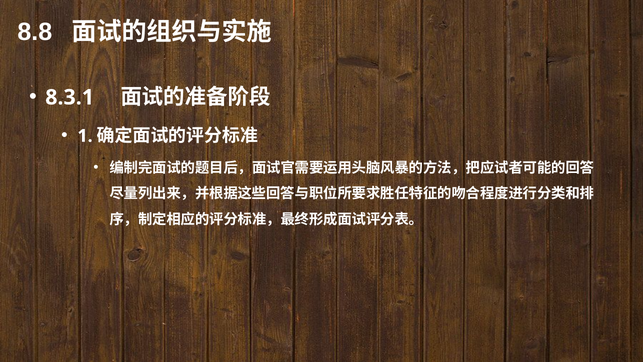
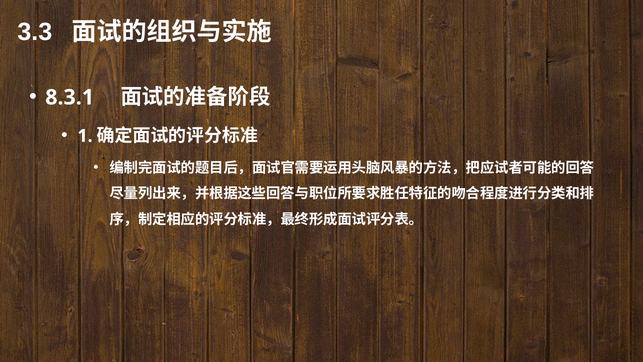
8.8: 8.8 -> 3.3 (35, 32)
